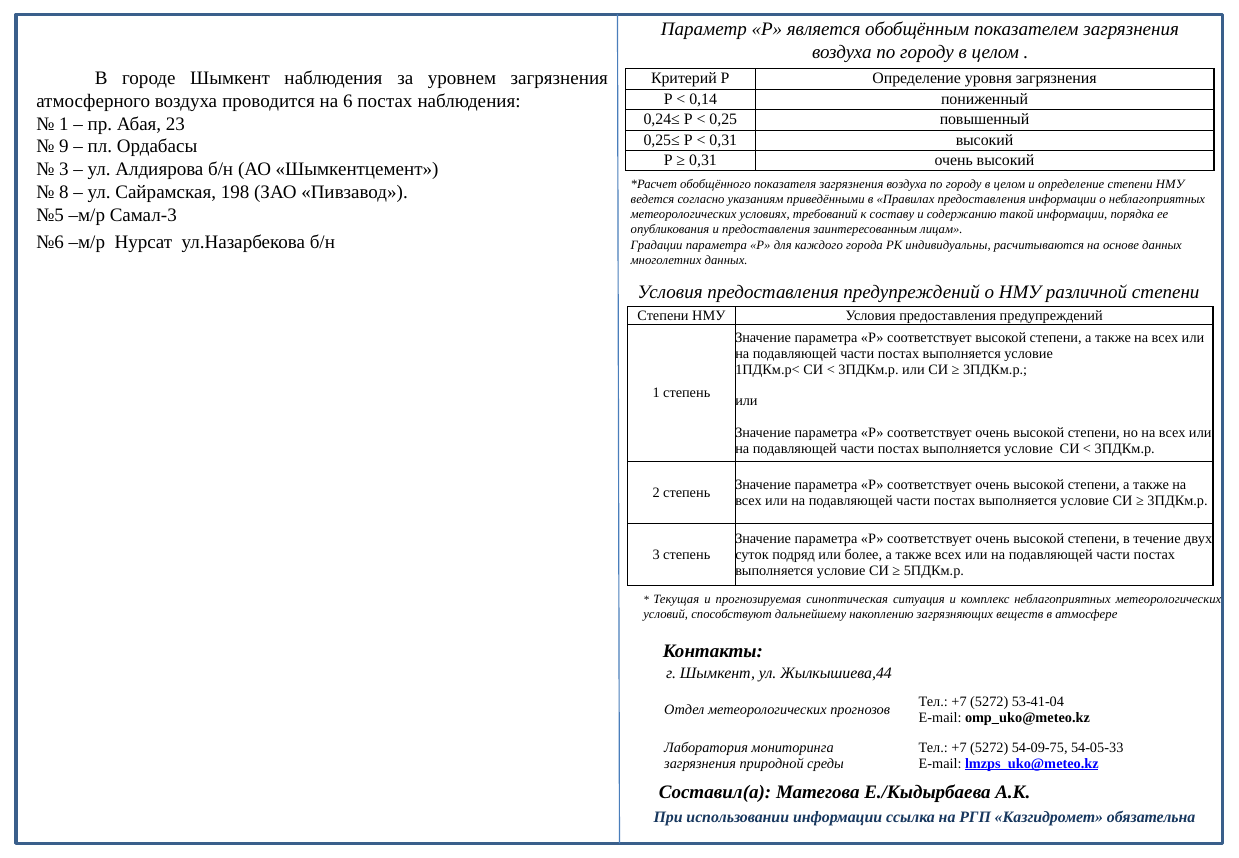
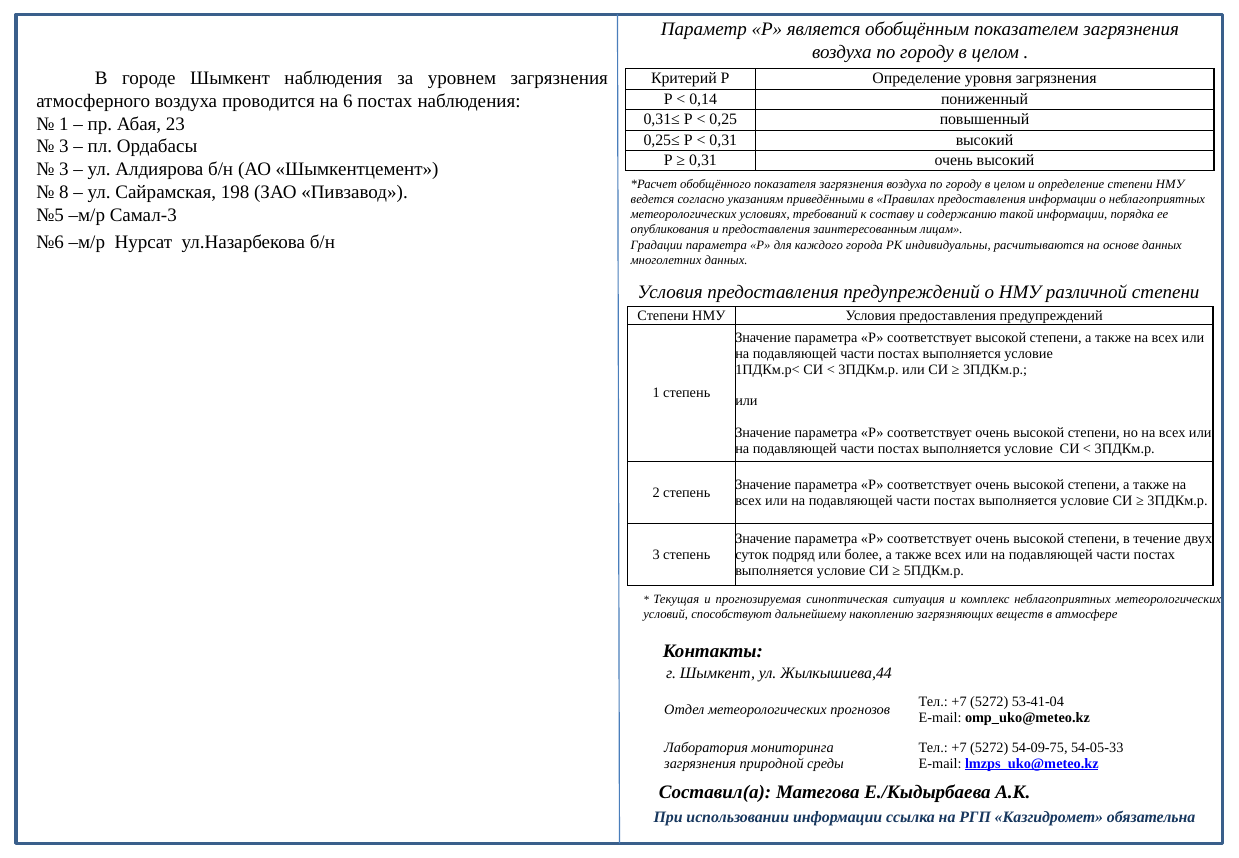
0,24≤: 0,24≤ -> 0,31≤ (662, 120)
9: 9 -> 3 (64, 147)
